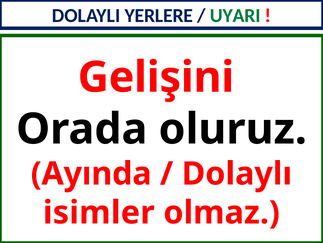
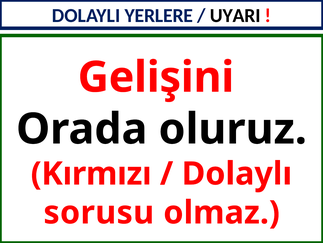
UYARI colour: green -> black (235, 15)
Ayında: Ayında -> Kırmızı (91, 173)
isimler: isimler -> sorusu (99, 212)
